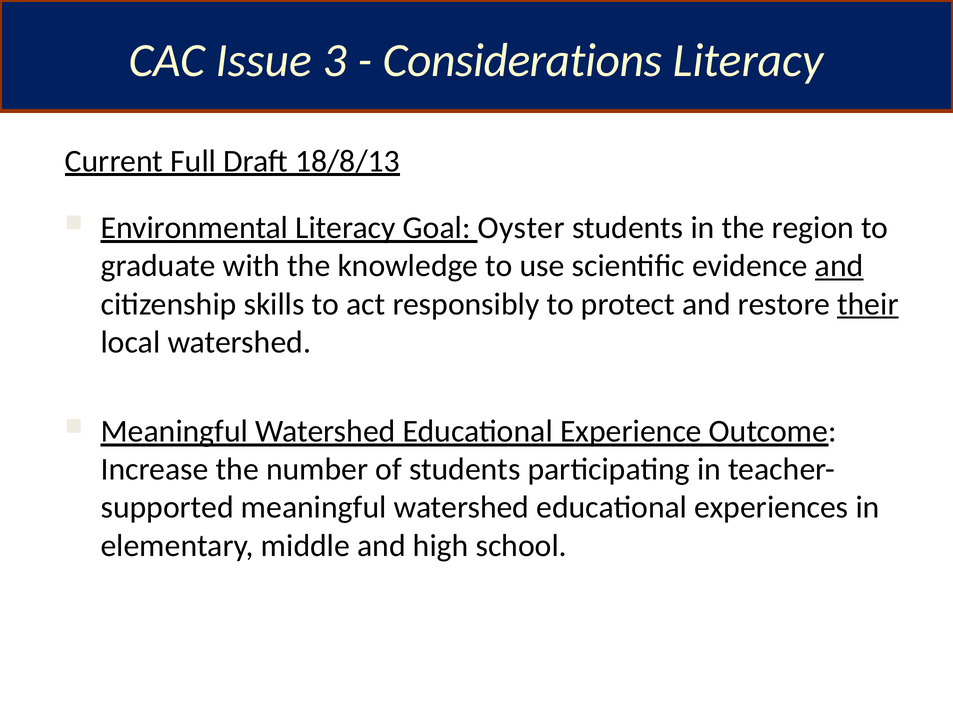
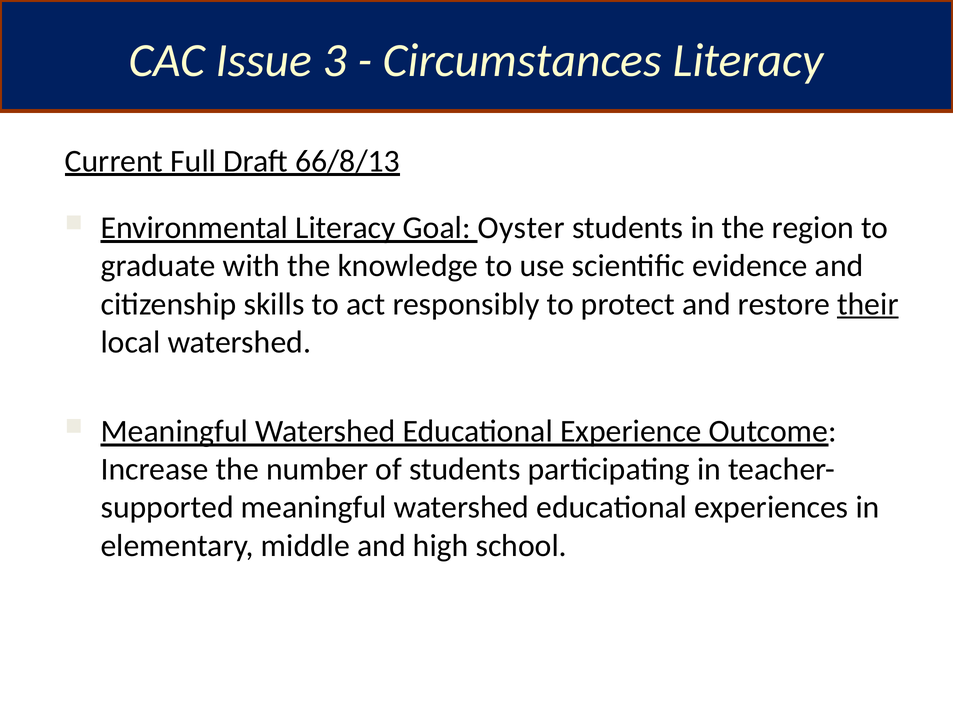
Considerations: Considerations -> Circumstances (522, 60)
18/8/13: 18/8/13 -> 66/8/13 (348, 161)
and underline: present -> none (839, 266)
